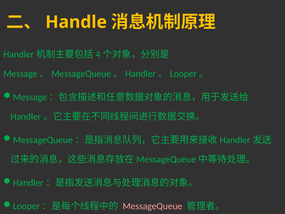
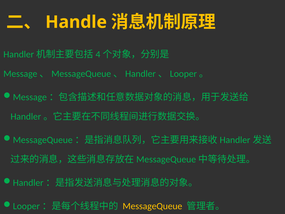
MessageQueue colour: pink -> yellow (152, 206)
